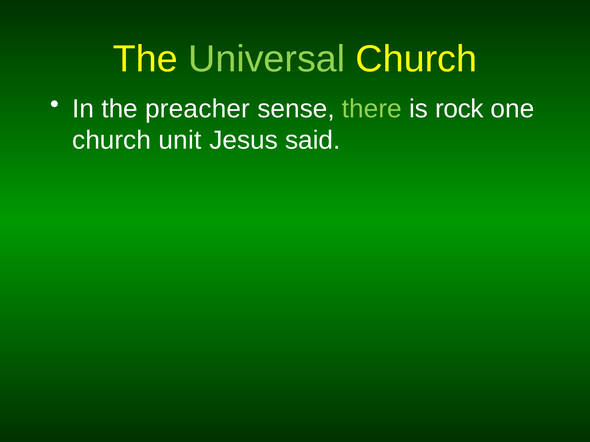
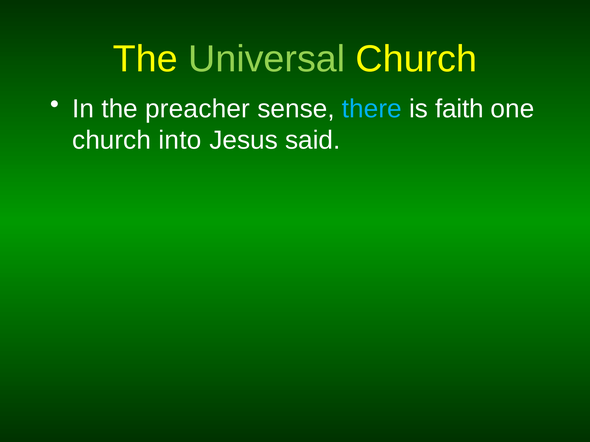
there colour: light green -> light blue (372, 109)
rock: rock -> faith (459, 109)
unit: unit -> into (180, 140)
